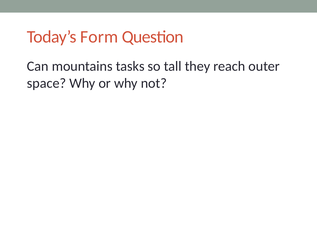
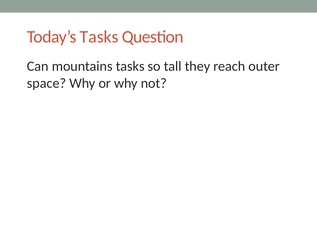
Today’s Form: Form -> Tasks (99, 37)
